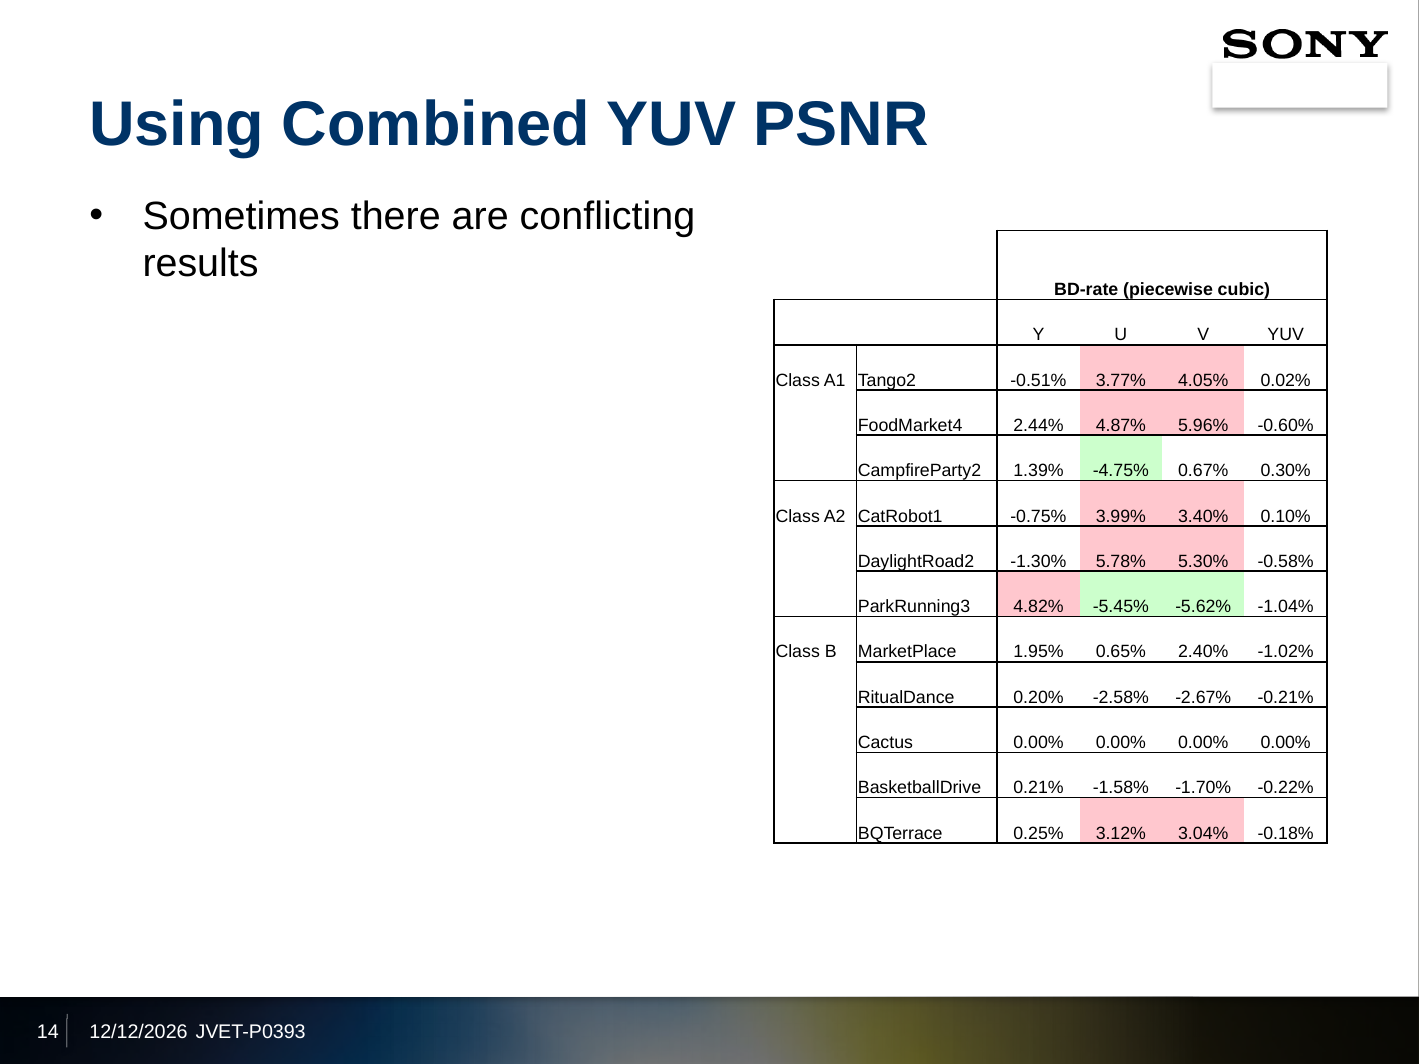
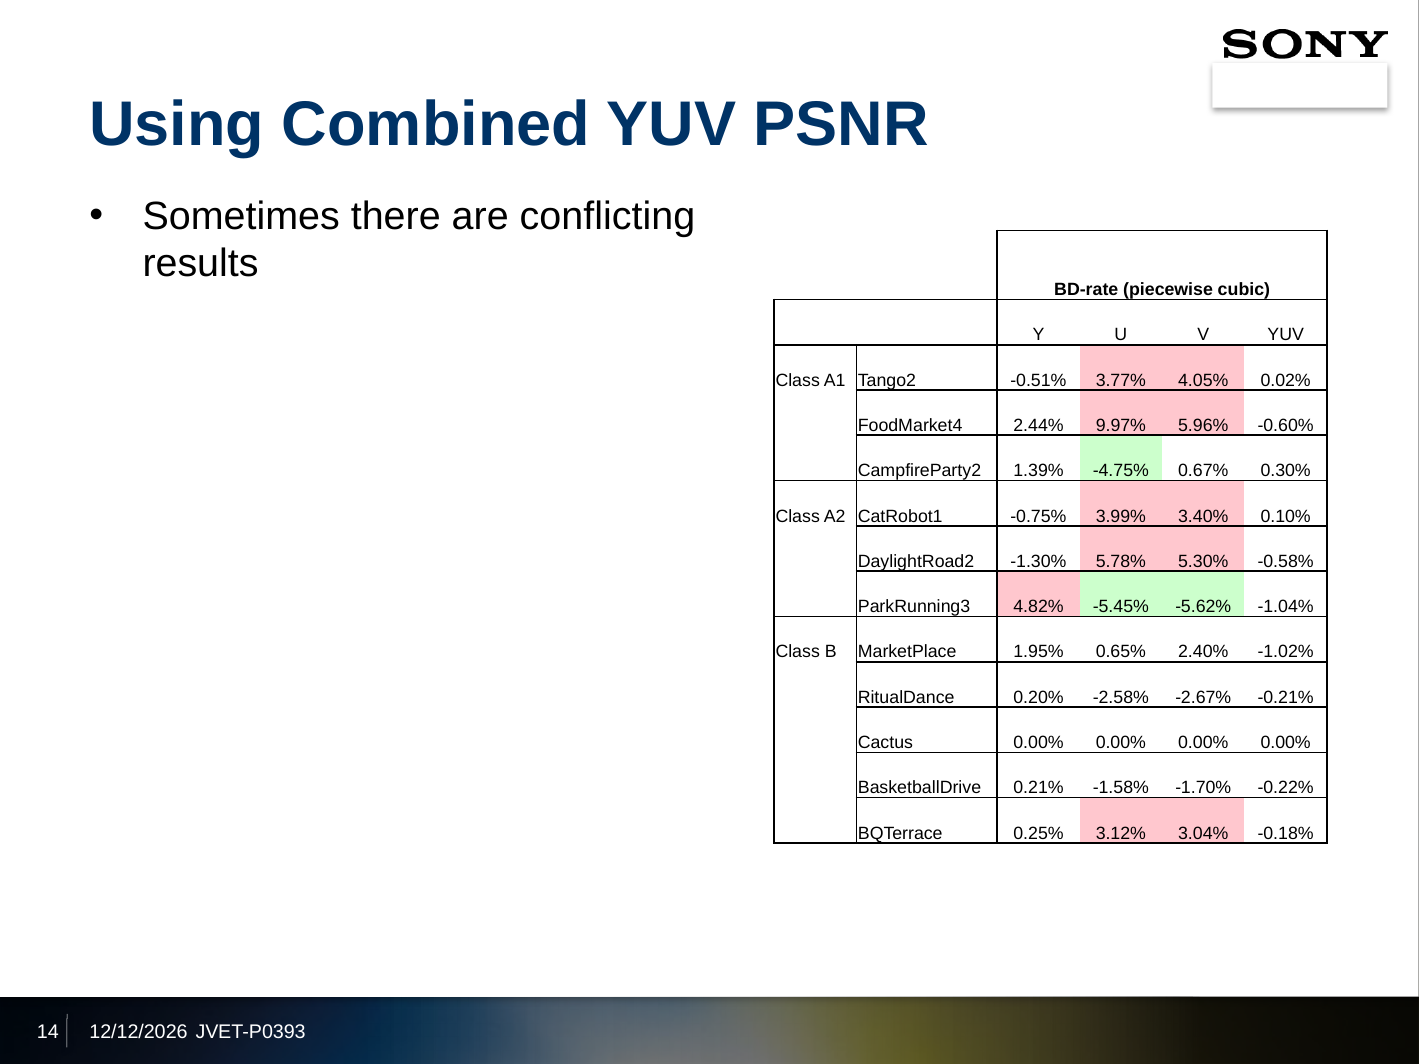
4.87%: 4.87% -> 9.97% (1121, 426)
